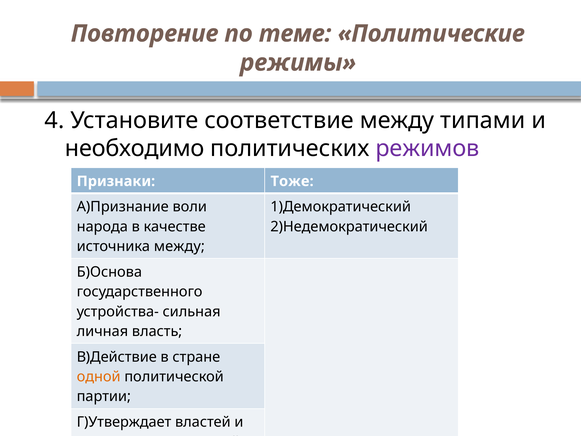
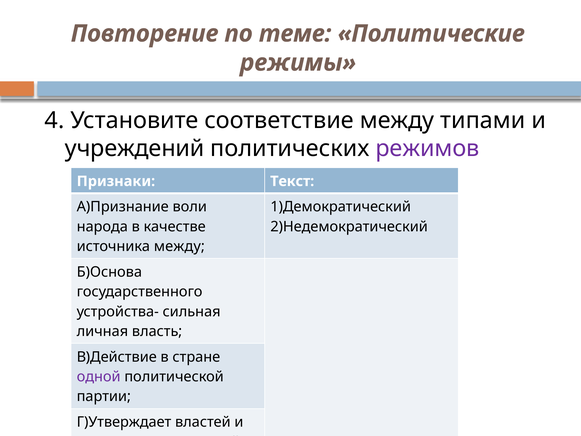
необходимо: необходимо -> учреждений (135, 148)
Тоже: Тоже -> Текст (292, 181)
одной colour: orange -> purple (99, 377)
